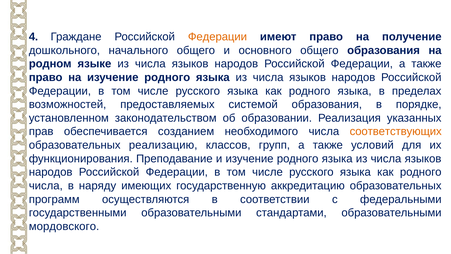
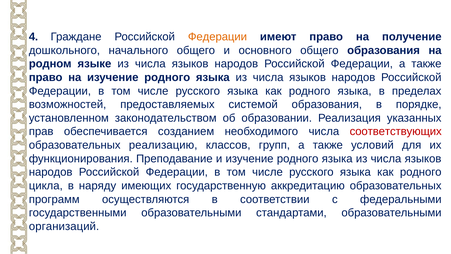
соответствующих colour: orange -> red (396, 131)
числа: числа -> цикла (46, 186)
мордовского: мордовского -> организаций (64, 226)
